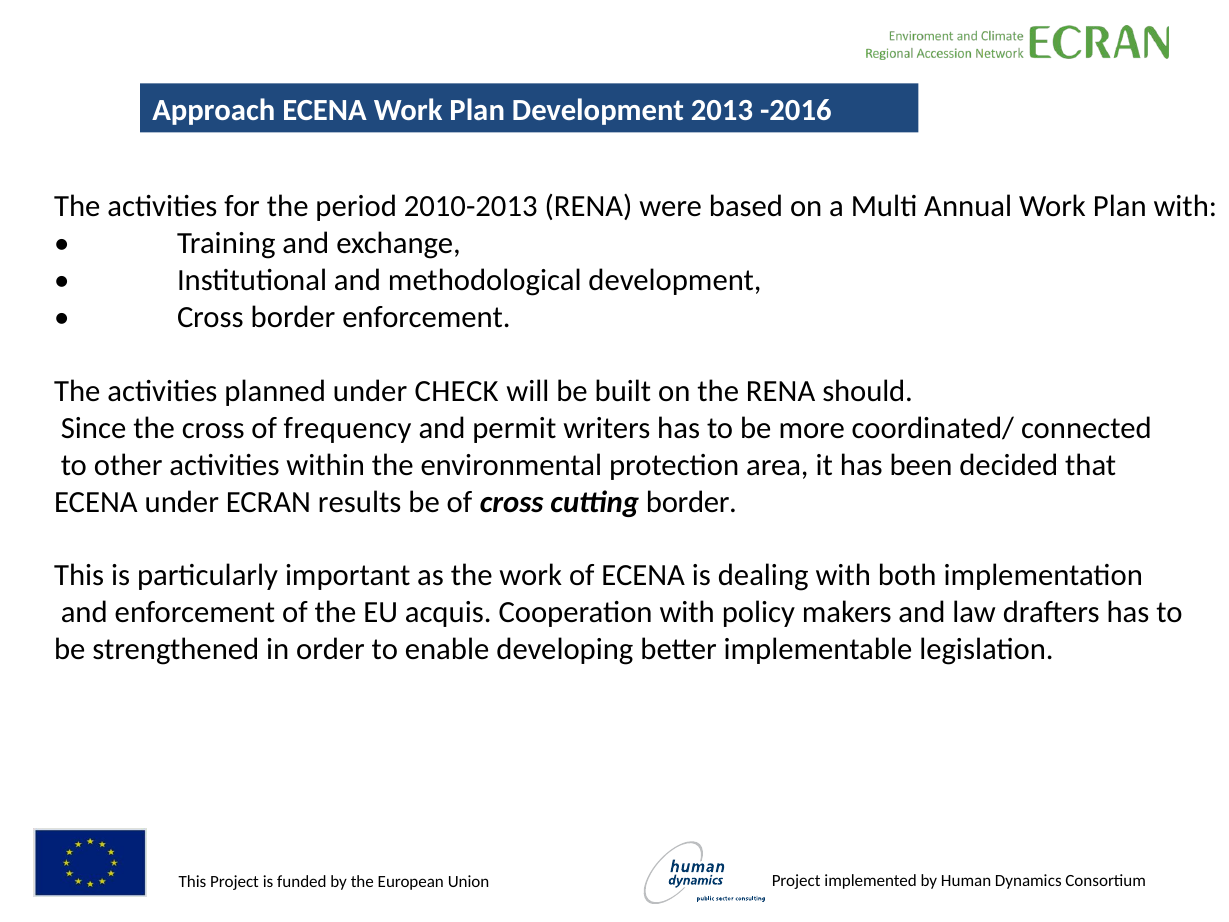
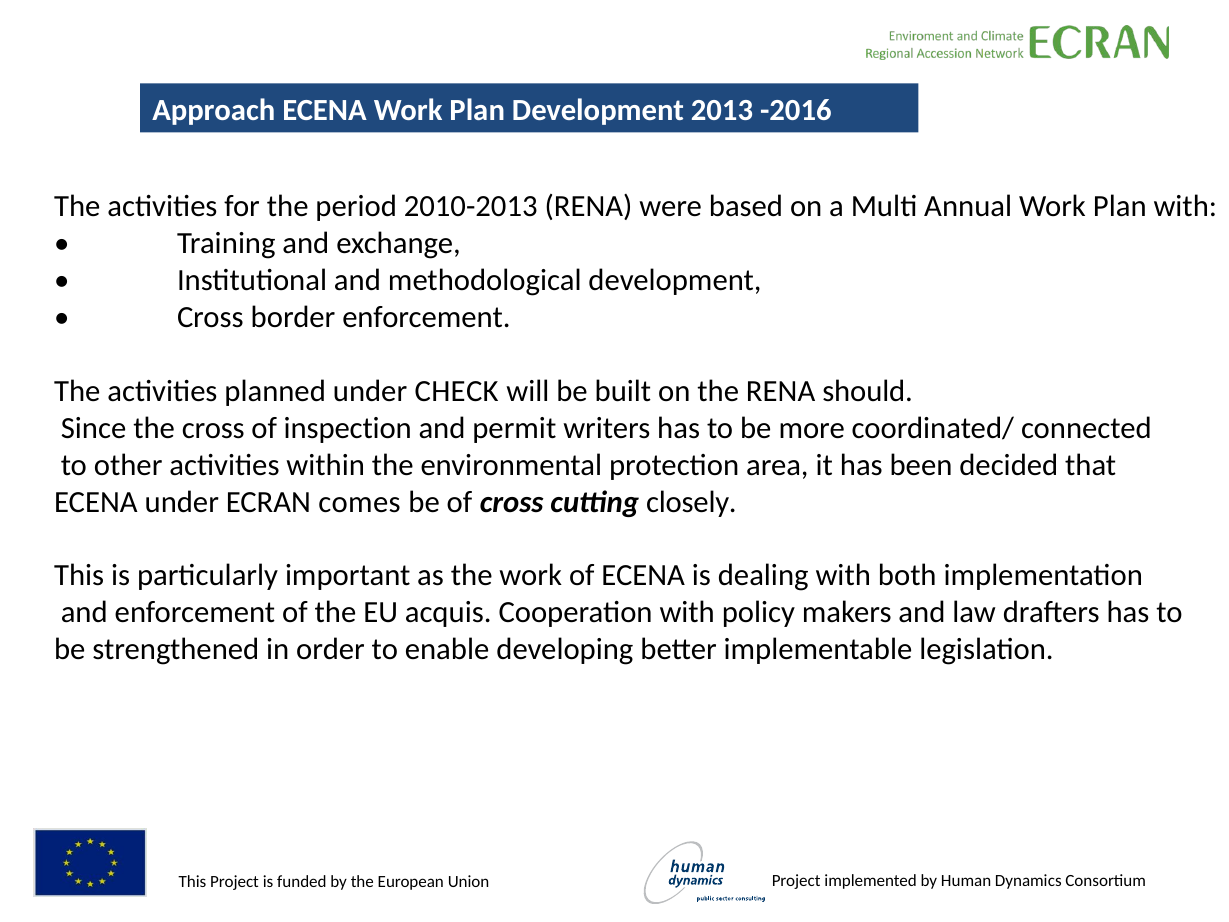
frequency: frequency -> inspection (348, 428)
results: results -> comes (360, 502)
cutting border: border -> closely (691, 502)
